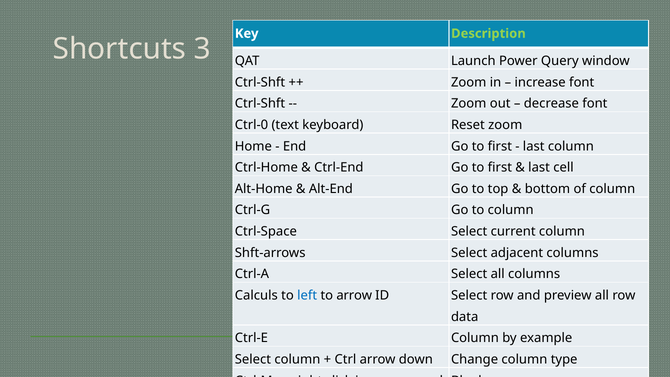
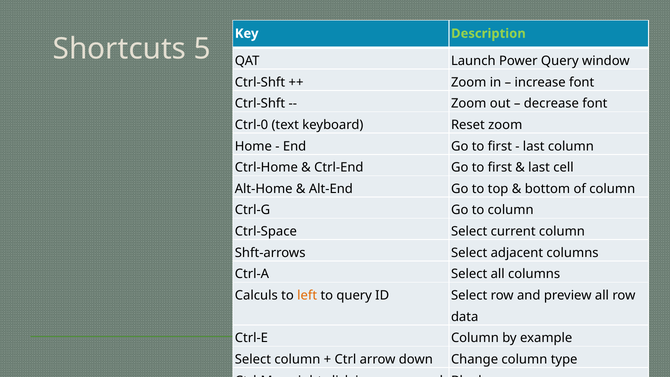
3: 3 -> 5 (202, 49)
left colour: blue -> orange (307, 295)
to arrow: arrow -> query (354, 295)
